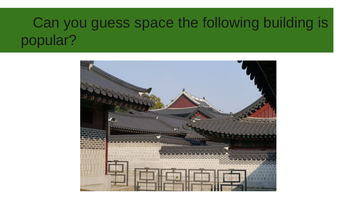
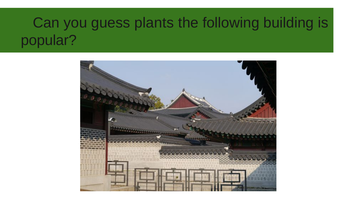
space: space -> plants (154, 23)
